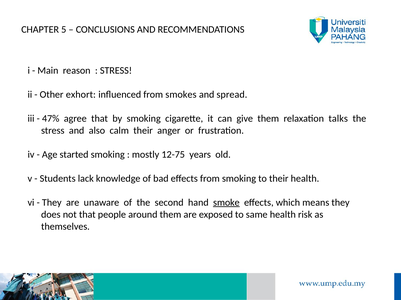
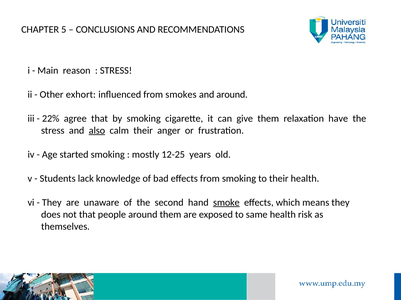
and spread: spread -> around (232, 95)
47%: 47% -> 22% (51, 119)
talks: talks -> have (338, 119)
also underline: none -> present (97, 131)
12-75: 12-75 -> 12-25 (173, 155)
